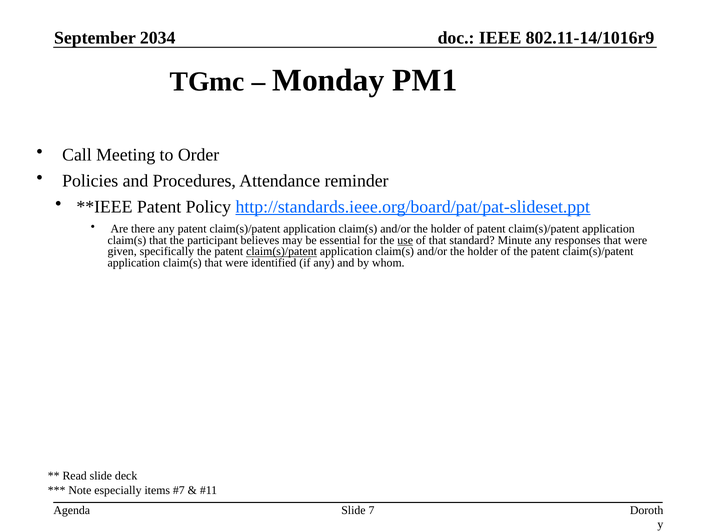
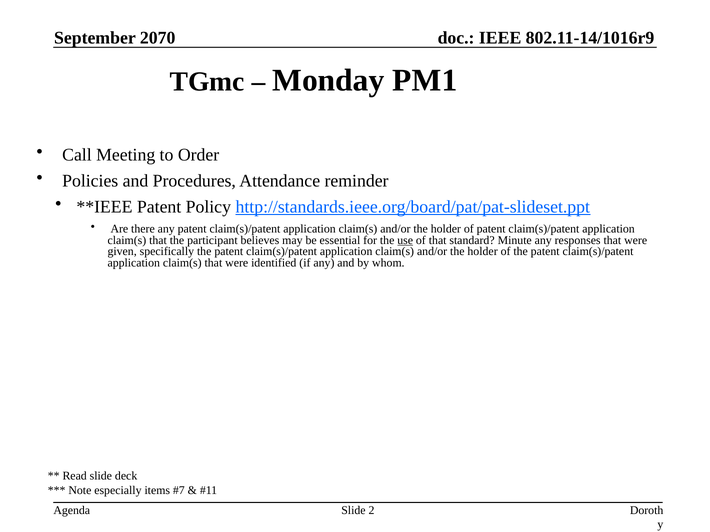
2034: 2034 -> 2070 (158, 38)
claim(s)/patent underline: present -> none (282, 252)
7: 7 -> 2 (372, 511)
